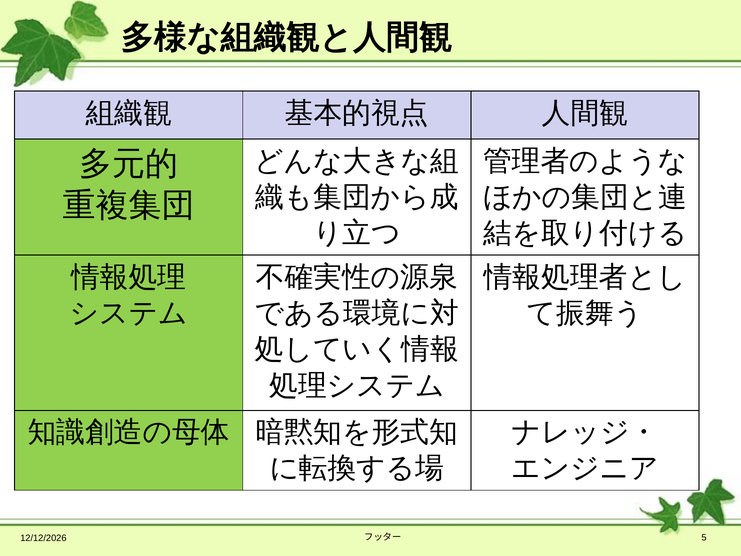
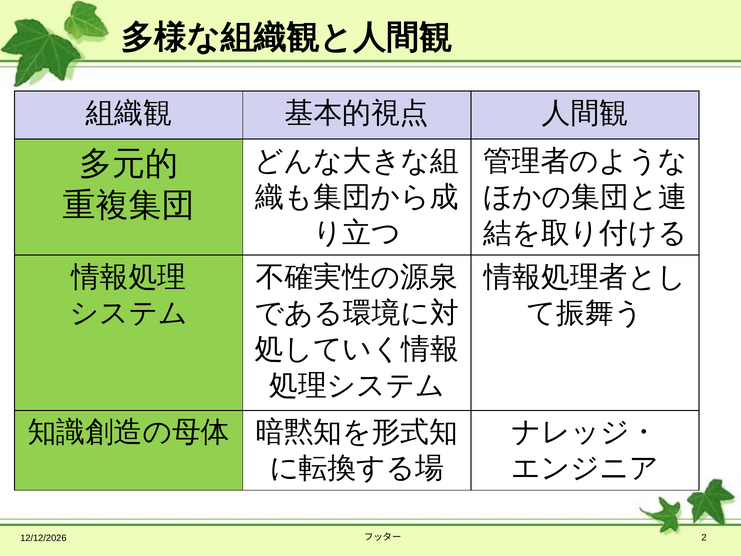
5: 5 -> 2 (704, 537)
